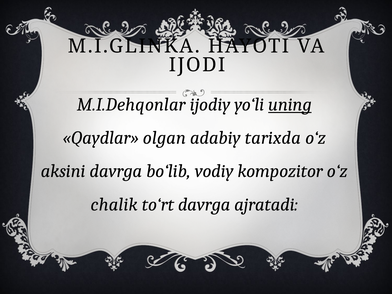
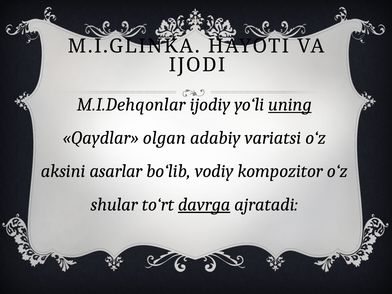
tarixda: tarixda -> variatsi (273, 138)
aksini davrga: davrga -> asarlar (116, 171)
chalik: chalik -> shular (114, 204)
davrga underline: none -> present (204, 204)
